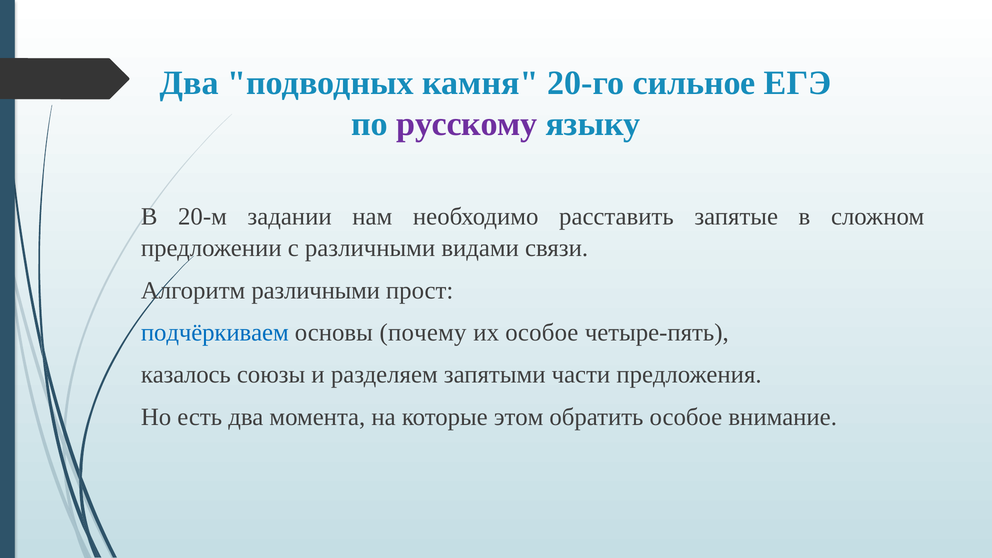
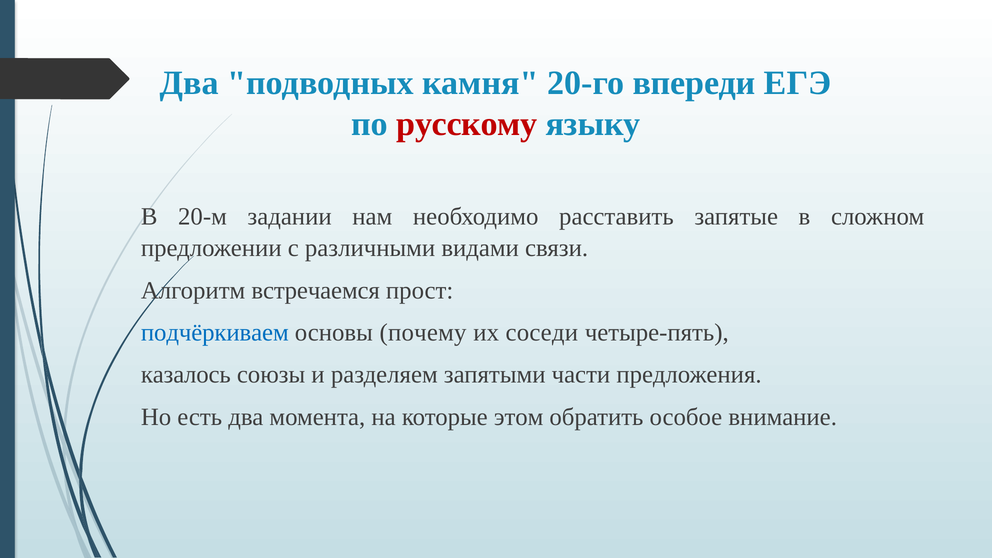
сильное: сильное -> впереди (694, 83)
русскому colour: purple -> red (467, 124)
Алгоритм различными: различными -> встречаемся (316, 290)
их особое: особое -> соседи (542, 333)
